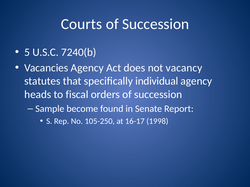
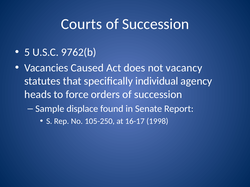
7240(b: 7240(b -> 9762(b (79, 52)
Vacancies Agency: Agency -> Caused (87, 68)
fiscal: fiscal -> force (77, 95)
become: become -> displace (82, 109)
